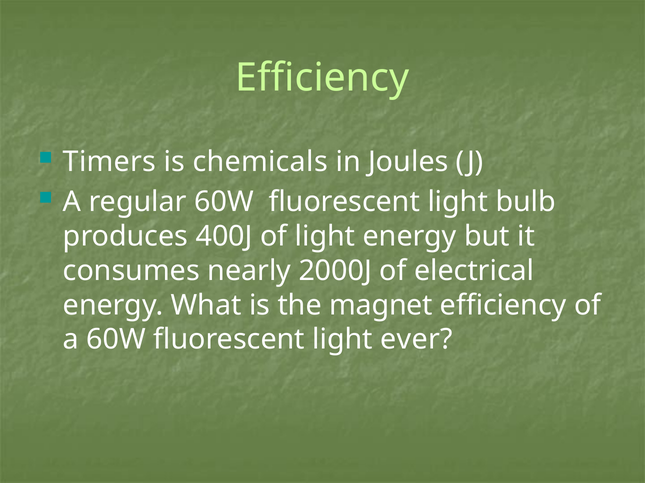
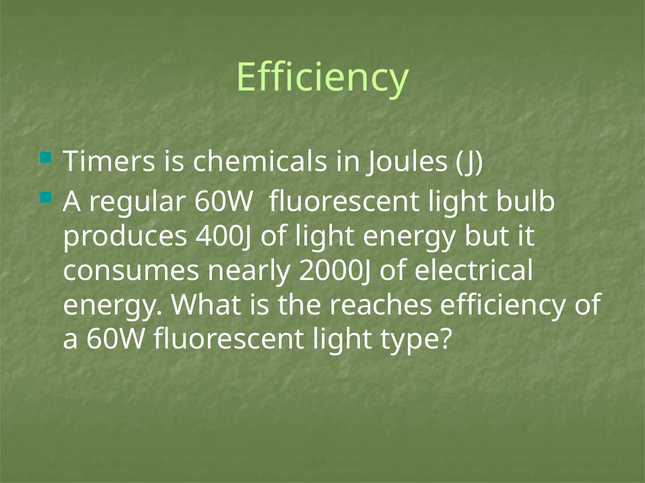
magnet: magnet -> reaches (381, 306)
ever: ever -> type (416, 340)
